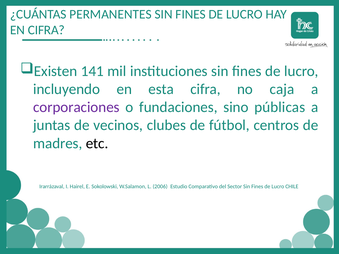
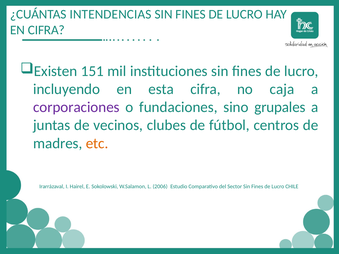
PERMANENTES: PERMANENTES -> INTENDENCIAS (110, 14)
141: 141 -> 151 (92, 71)
públicas: públicas -> grupales (280, 107)
etc colour: black -> orange (97, 143)
